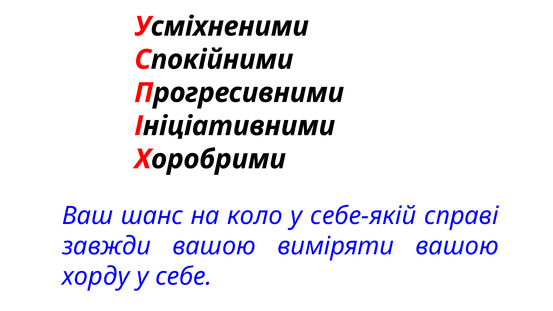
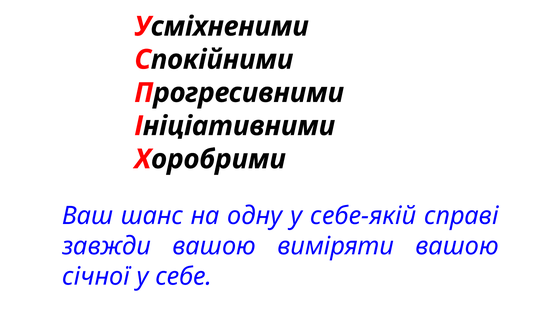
коло: коло -> одну (255, 216)
хорду: хорду -> січної (96, 277)
